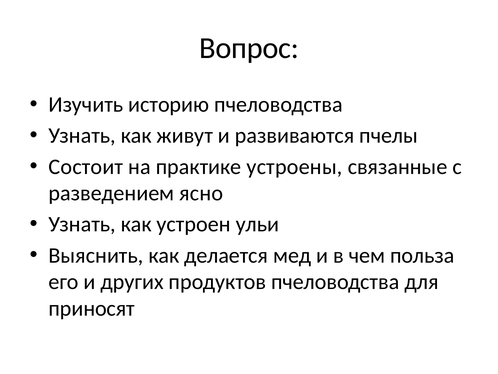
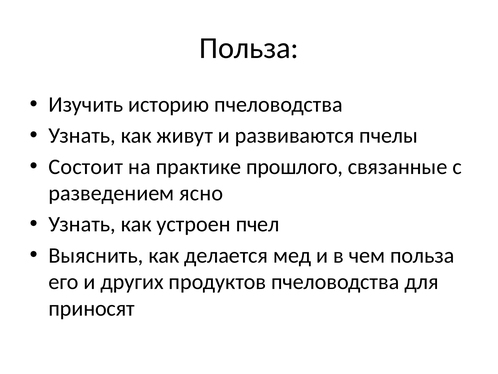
Вопрос: Вопрос -> Польза (249, 48)
устроены: устроены -> прошлого (295, 166)
ульи: ульи -> пчел (258, 224)
